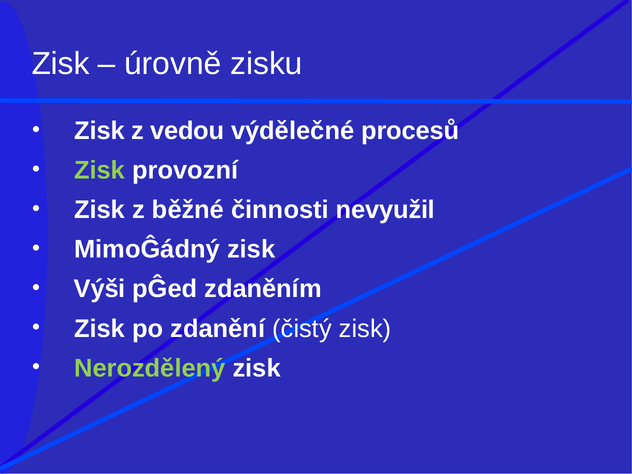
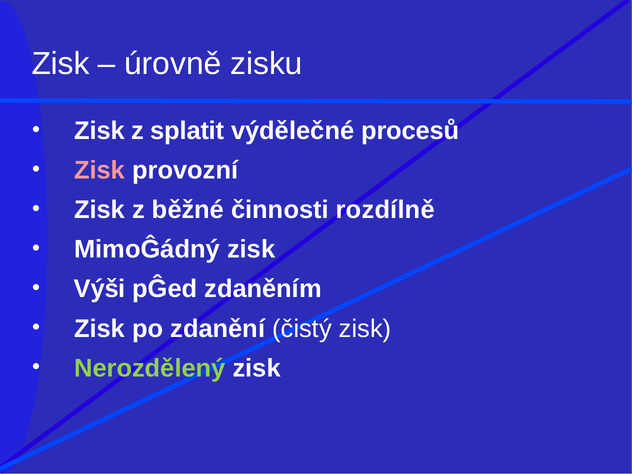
vedou: vedou -> splatit (187, 131)
Zisk colour: light green -> pink (100, 170)
nevyužil: nevyužil -> rozdílně (385, 210)
